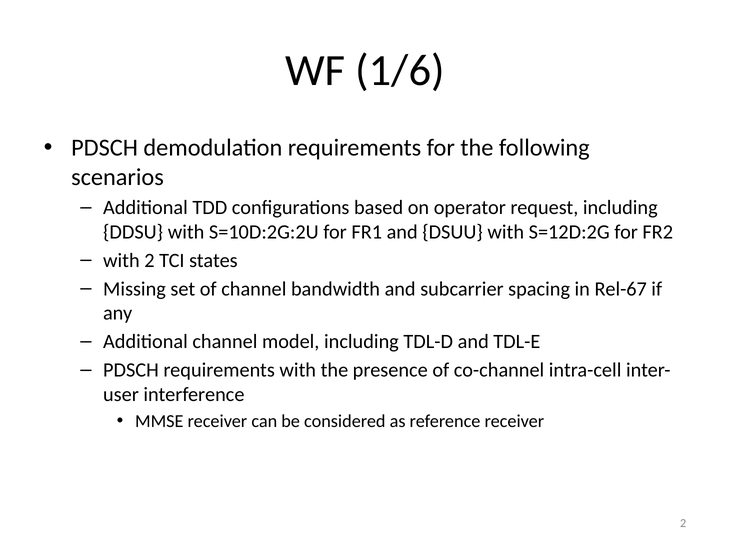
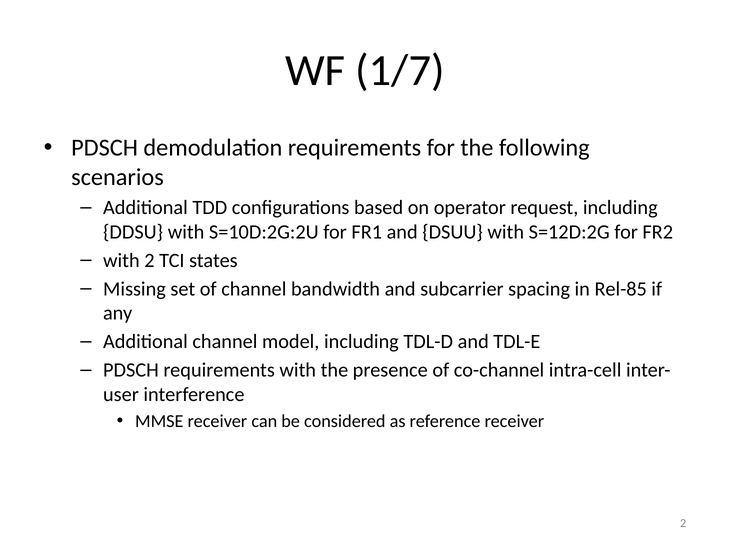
1/6: 1/6 -> 1/7 (400, 71)
Rel-67: Rel-67 -> Rel-85 (621, 289)
